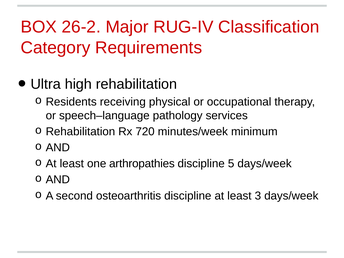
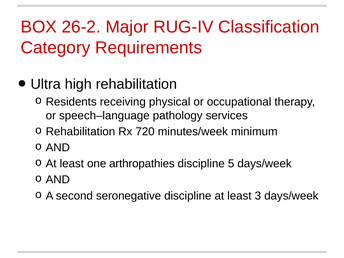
osteoarthritis: osteoarthritis -> seronegative (129, 196)
